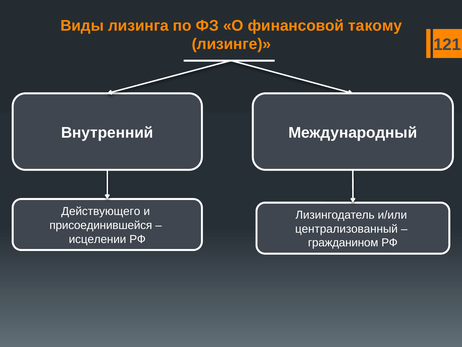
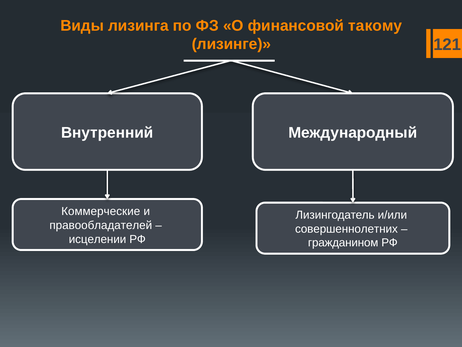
Действующего: Действующего -> Коммерческие (101, 211)
присоединившейся: присоединившейся -> правообладателей (101, 225)
централизованный: централизованный -> совершеннолетних (346, 229)
